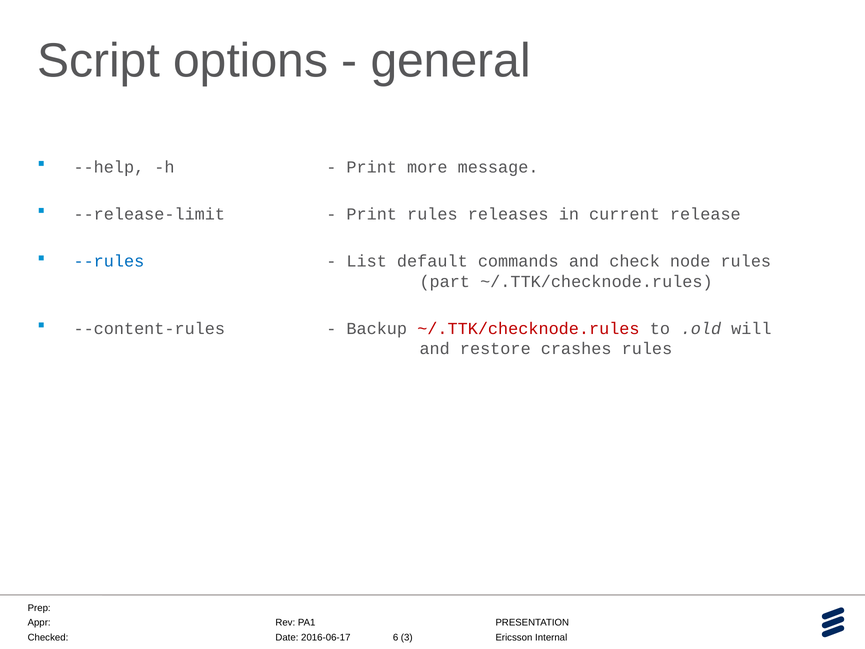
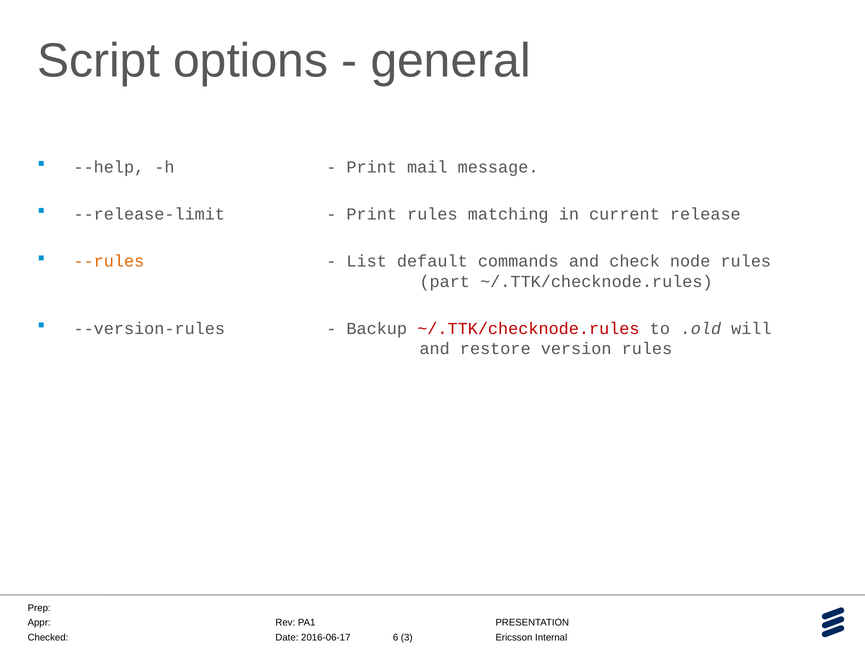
more: more -> mail (427, 167)
releases: releases -> matching (508, 214)
--rules colour: blue -> orange (109, 261)
--content-rules: --content-rules -> --version-rules (149, 329)
crashes: crashes -> version (576, 349)
